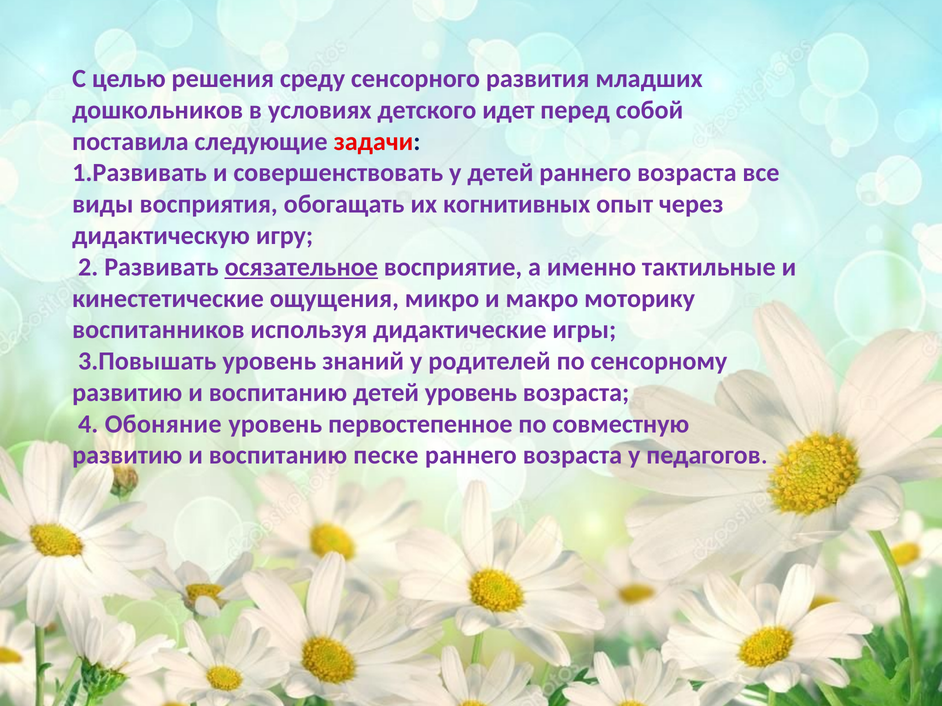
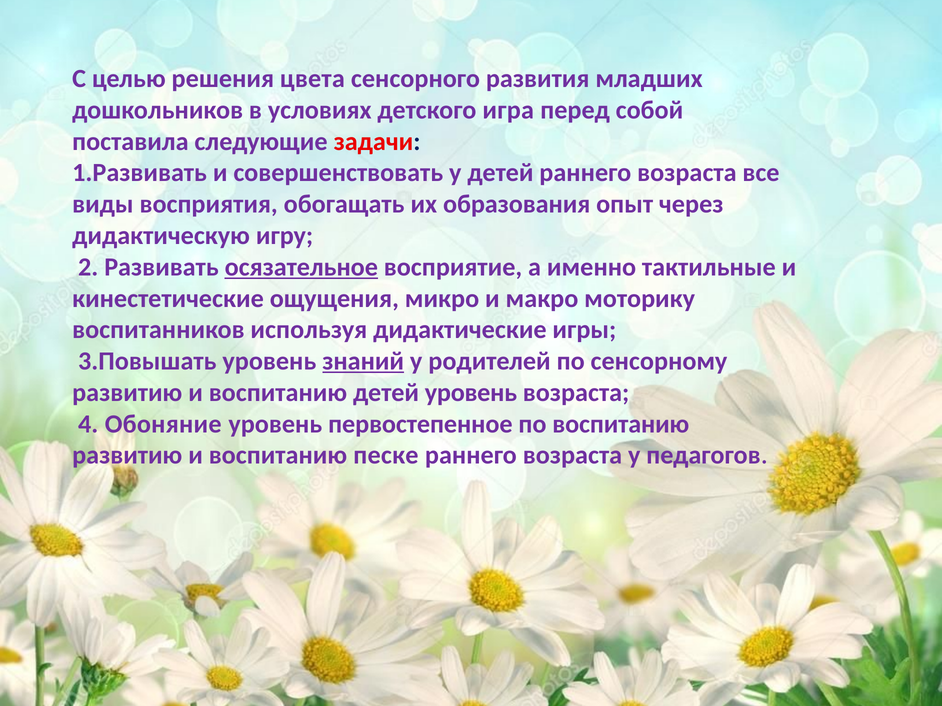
среду: среду -> цвета (312, 79)
идет: идет -> игра (508, 110)
когнитивных: когнитивных -> образования (517, 204)
знаний underline: none -> present (363, 361)
по совместную: совместную -> воспитанию (621, 424)
